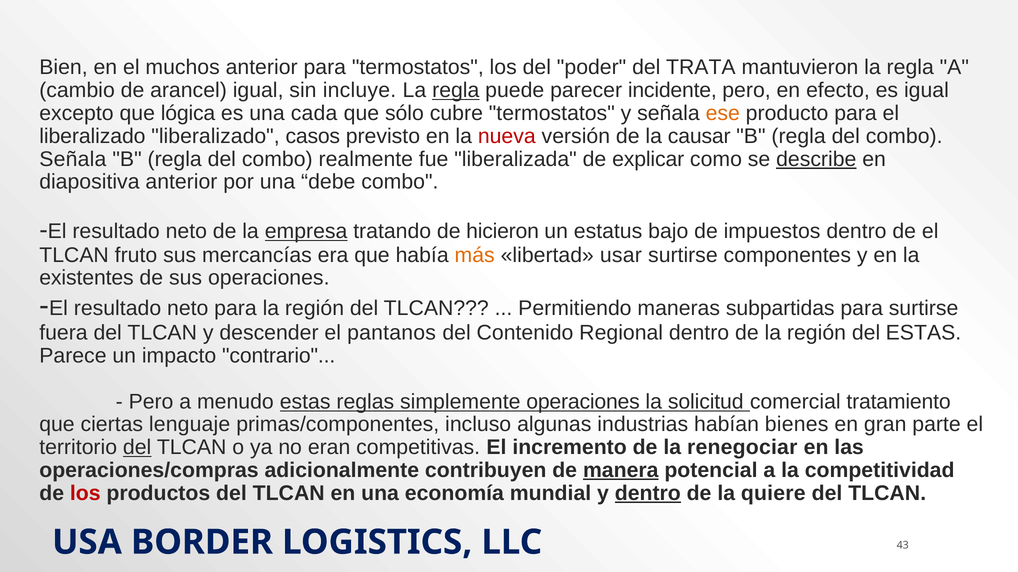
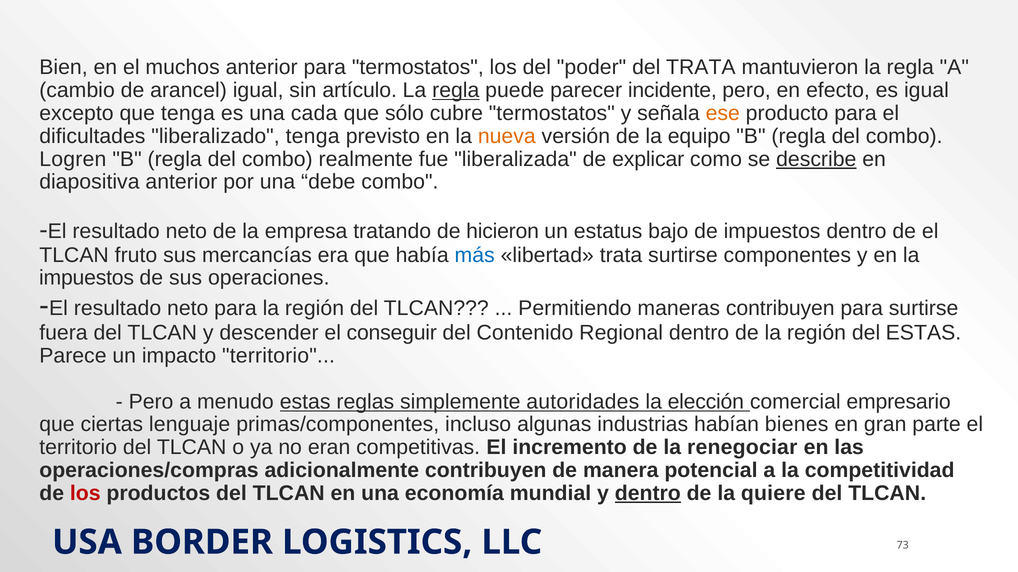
incluye: incluye -> artículo (360, 90)
que lógica: lógica -> tenga (188, 113)
liberalizado: liberalizado -> dificultades (92, 136)
liberalizado casos: casos -> tenga (313, 136)
nueva colour: red -> orange (507, 136)
causar: causar -> equipo (699, 136)
Señala: Señala -> Logren (73, 159)
empresa underline: present -> none (306, 232)
más colour: orange -> blue (475, 255)
libertad usar: usar -> trata (621, 255)
existentes: existentes -> impuestos (87, 278)
maneras subpartidas: subpartidas -> contribuyen (780, 309)
pantanos: pantanos -> conseguir (392, 333)
impacto contrario: contrario -> territorio (279, 356)
simplemente operaciones: operaciones -> autoridades (583, 402)
solicitud: solicitud -> elección (706, 402)
tratamiento: tratamiento -> empresario (899, 402)
del underline: present -> none (137, 448)
manera underline: present -> none (621, 471)
43: 43 -> 73 (903, 546)
